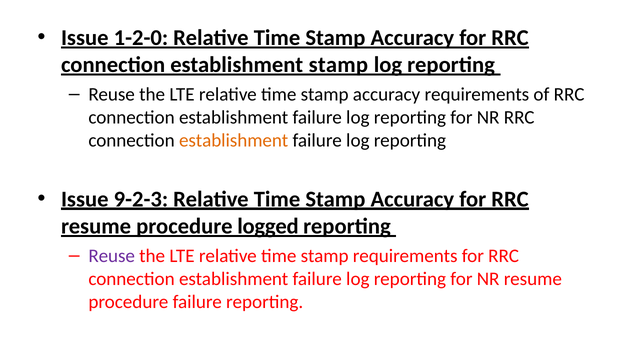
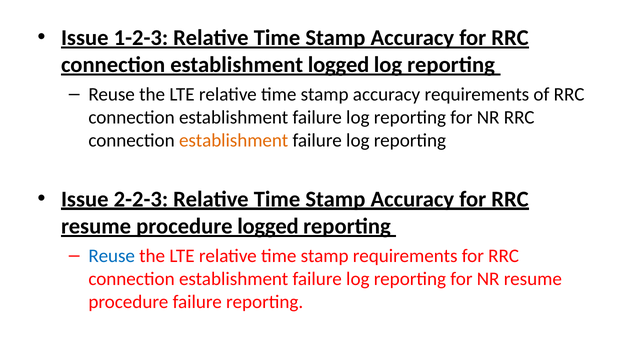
1-2-0: 1-2-0 -> 1-2-3 (141, 38)
establishment stamp: stamp -> logged (339, 65)
9-2-3: 9-2-3 -> 2-2-3 (141, 199)
Reuse colour: purple -> blue (112, 256)
